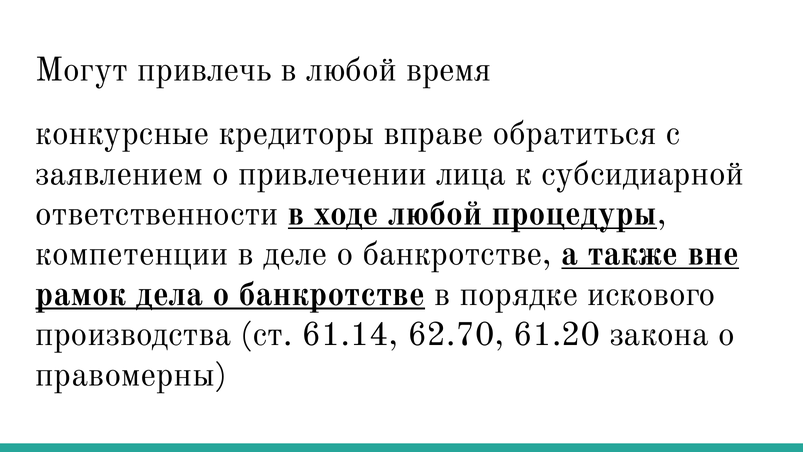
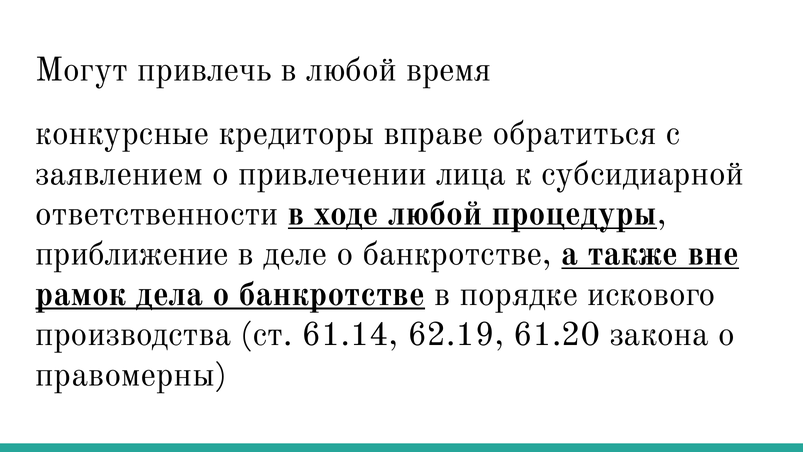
компетенции: компетенции -> приближение (132, 254)
62.70: 62.70 -> 62.19 (456, 334)
